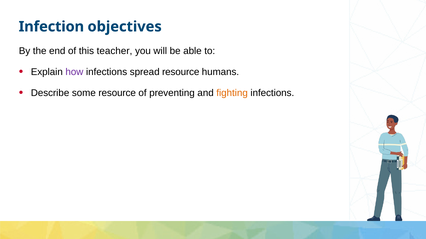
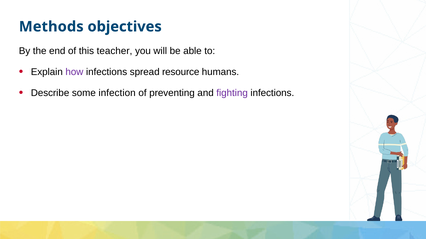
Infection: Infection -> Methods (51, 27)
some resource: resource -> infection (117, 93)
fighting colour: orange -> purple (232, 93)
